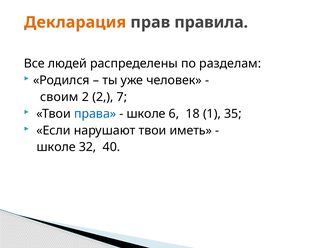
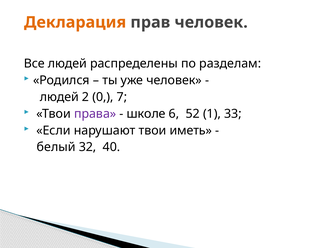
прав правила: правила -> человек (211, 22)
своим: своим -> людей (59, 97)
2 2: 2 -> 0 (103, 97)
права colour: blue -> purple (95, 114)
18: 18 -> 52 (193, 114)
35: 35 -> 33 (233, 114)
школе: школе -> белый (56, 147)
